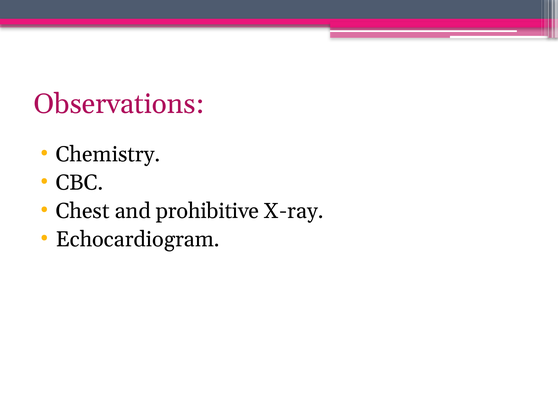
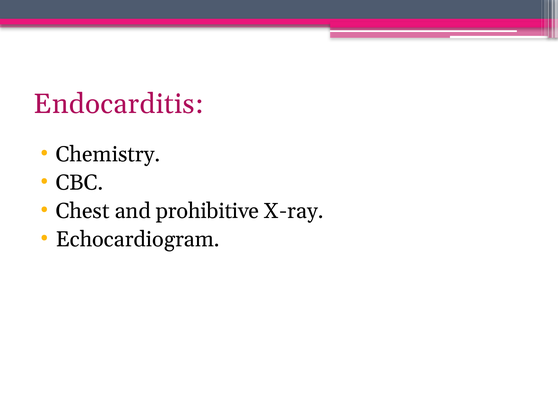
Observations: Observations -> Endocarditis (119, 104)
